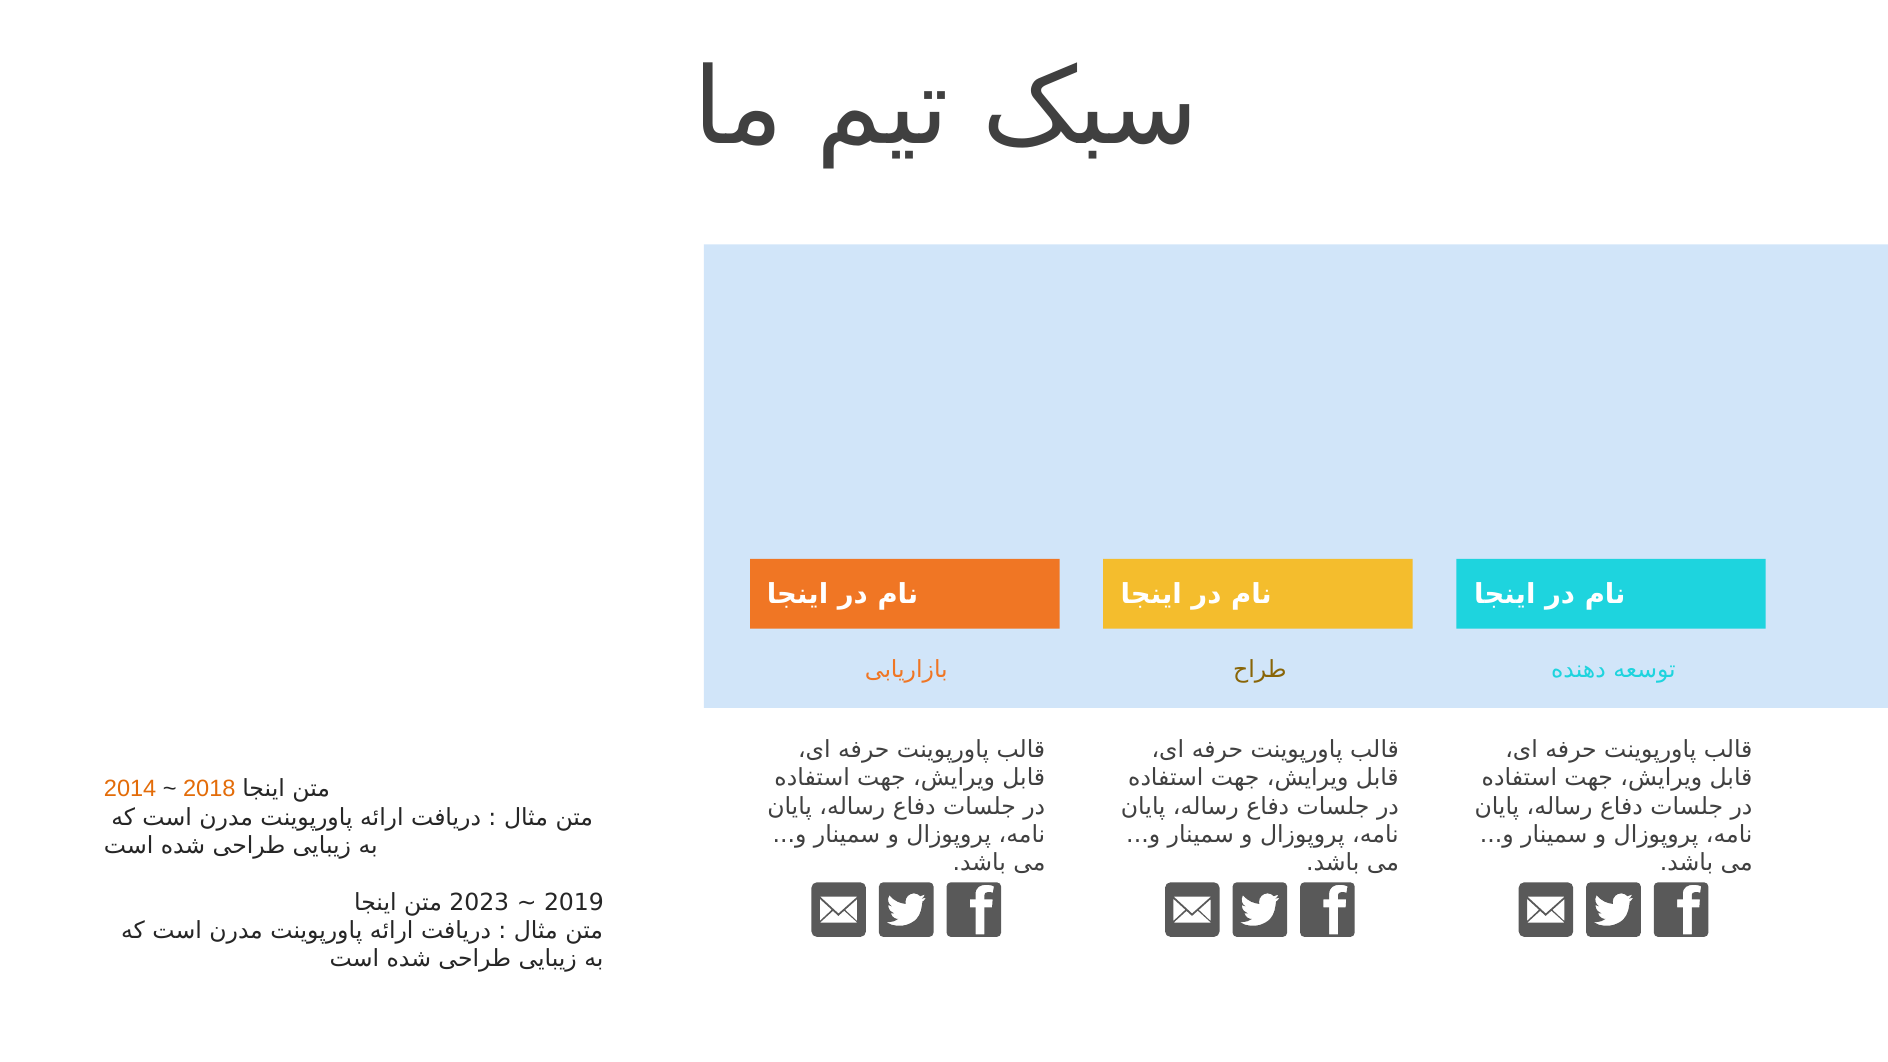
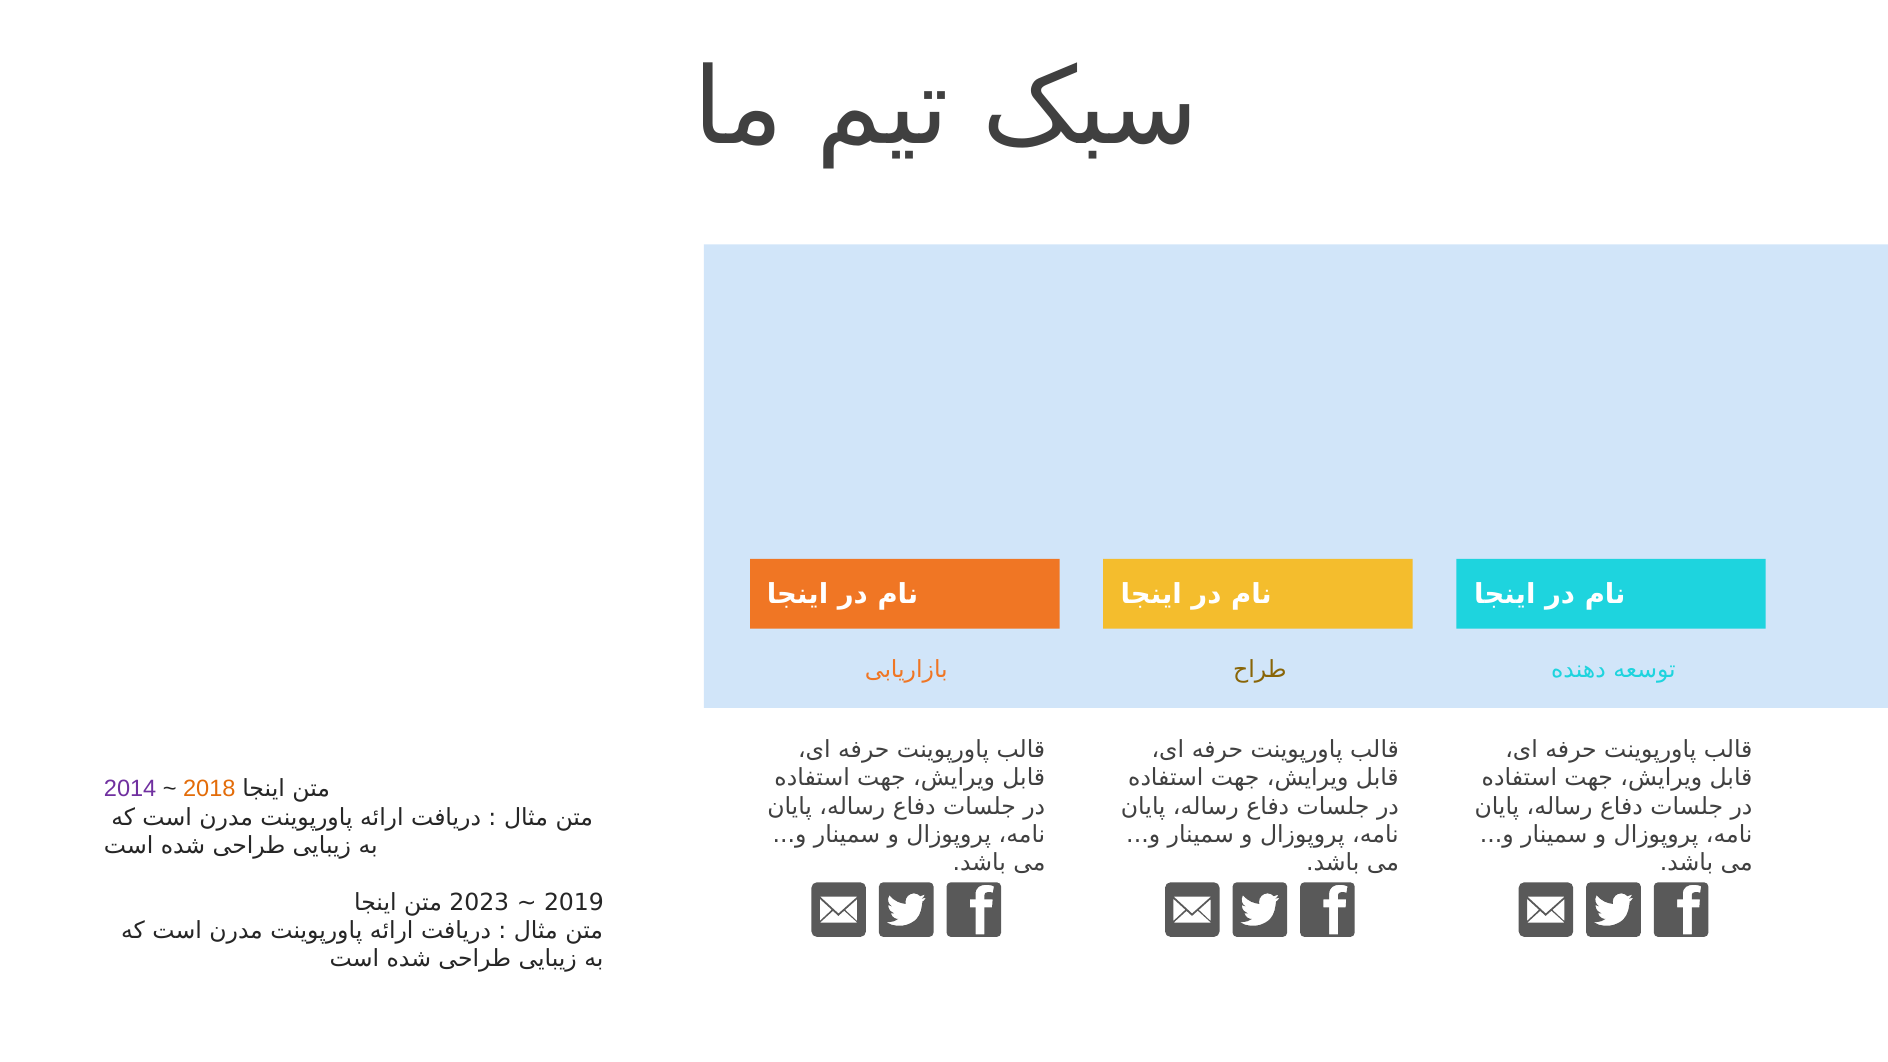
2014 colour: orange -> purple (130, 789)
